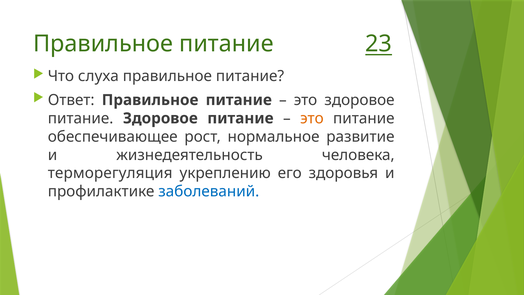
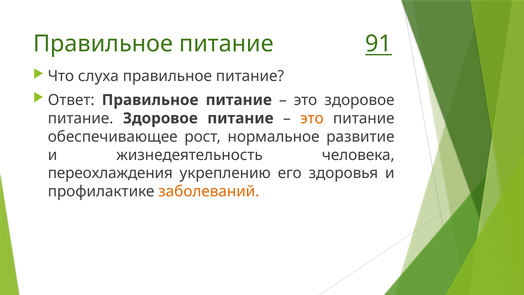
23: 23 -> 91 (379, 44)
терморегуляция: терморегуляция -> переохлаждения (110, 173)
заболеваний colour: blue -> orange (209, 191)
